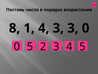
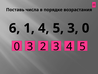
8: 8 -> 6 (14, 28)
1 4 3: 3 -> 5 (58, 28)
0 5: 5 -> 3 (30, 46)
